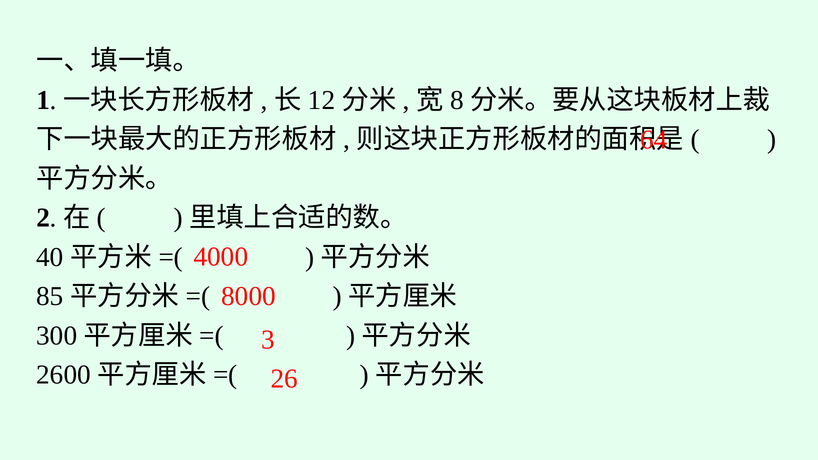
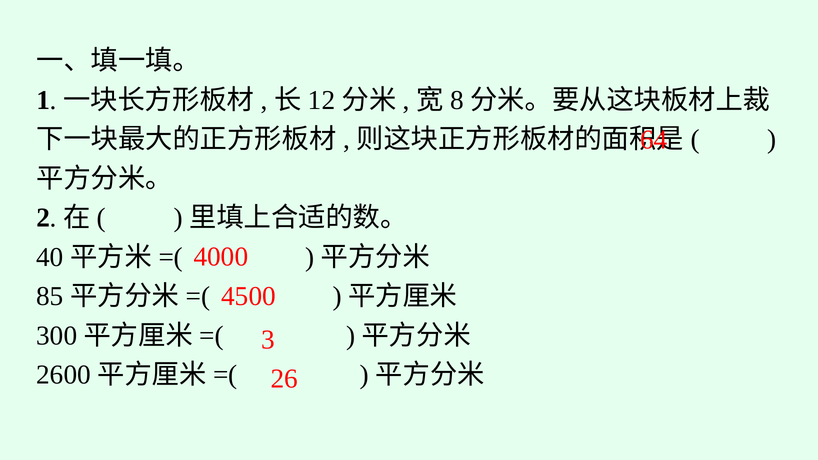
8000: 8000 -> 4500 (249, 296)
